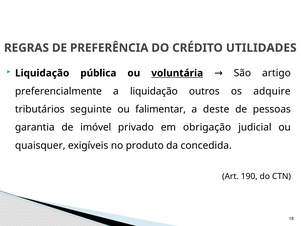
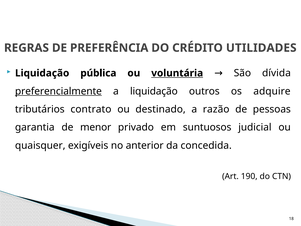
artigo: artigo -> dívida (276, 73)
preferencialmente underline: none -> present (58, 91)
seguinte: seguinte -> contrato (91, 109)
falimentar: falimentar -> destinado (161, 109)
deste: deste -> razão (216, 109)
imóvel: imóvel -> menor (96, 127)
obrigação: obrigação -> suntuosos (207, 127)
produto: produto -> anterior (145, 145)
